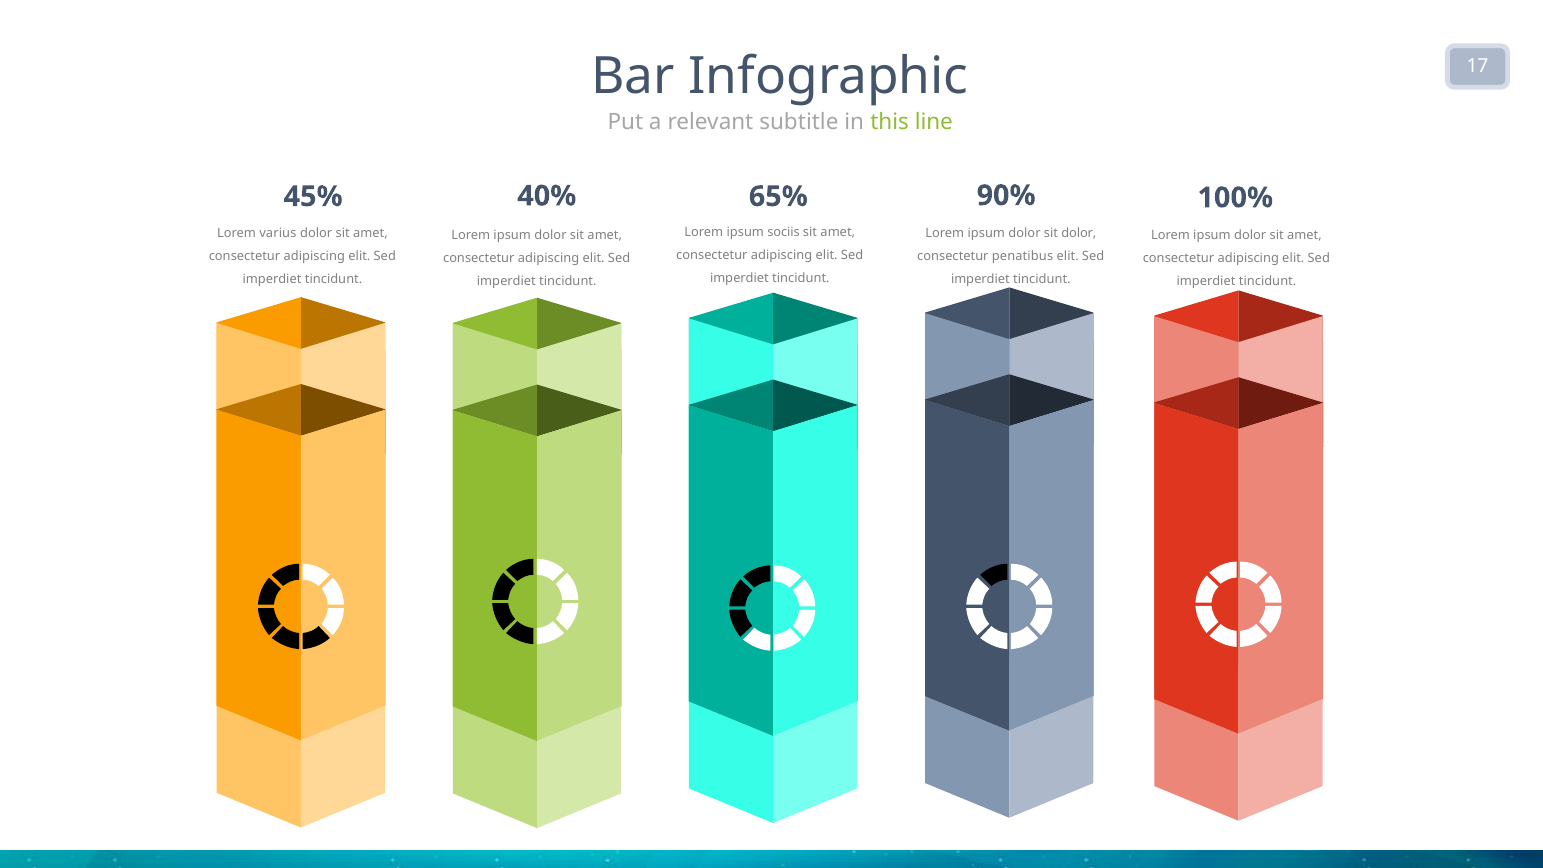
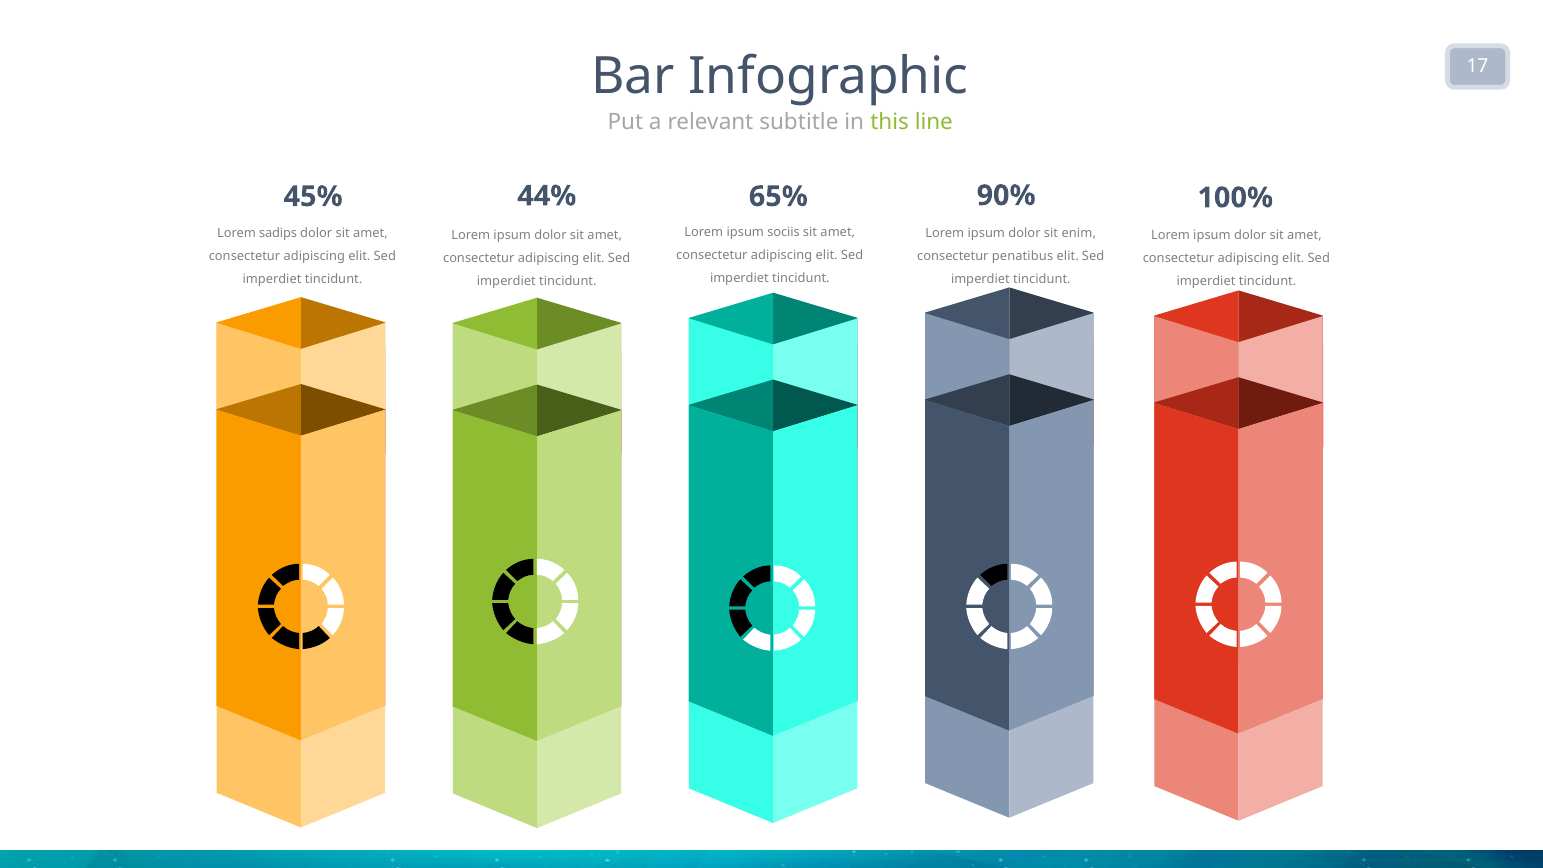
40%: 40% -> 44% (547, 196)
varius: varius -> sadips (278, 233)
sit dolor: dolor -> enim (1079, 233)
